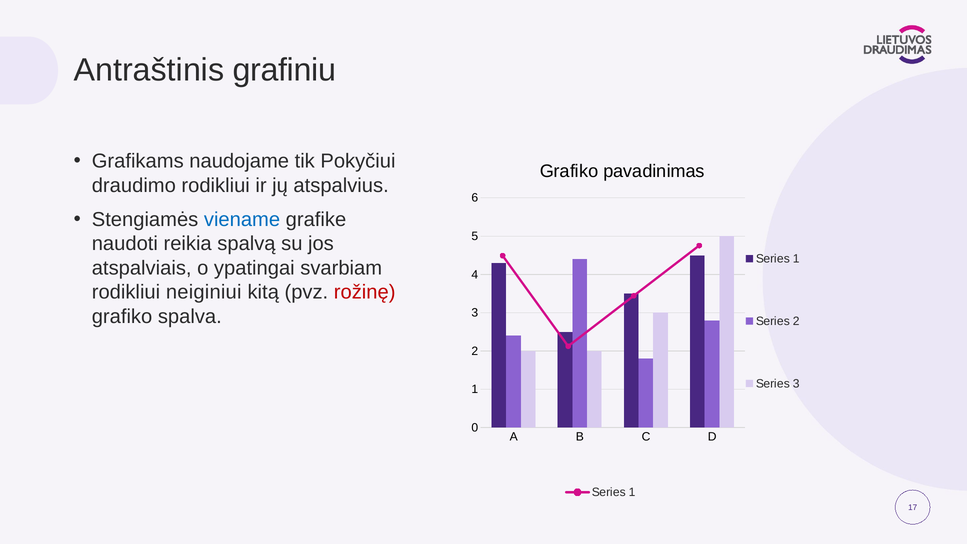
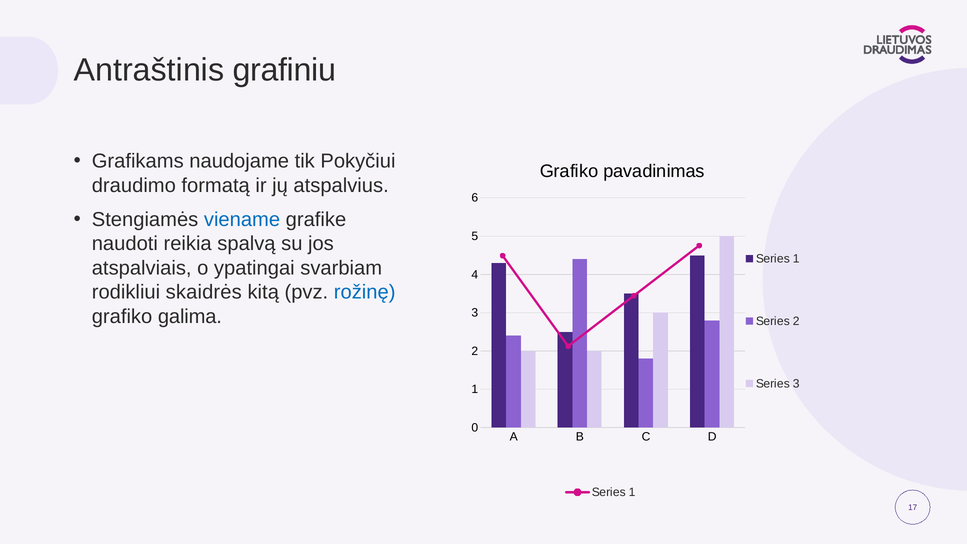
draudimo rodikliui: rodikliui -> formatą (216, 185)
neiginiui: neiginiui -> skaidrės (204, 292)
rožinę colour: red -> blue (365, 292)
spalva: spalva -> galima (190, 316)
